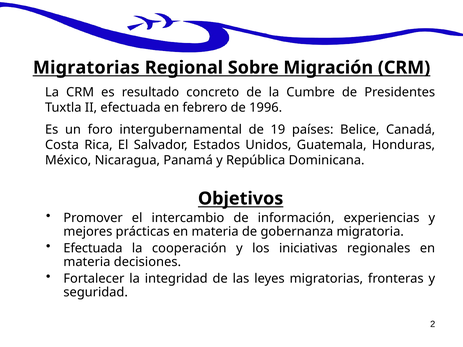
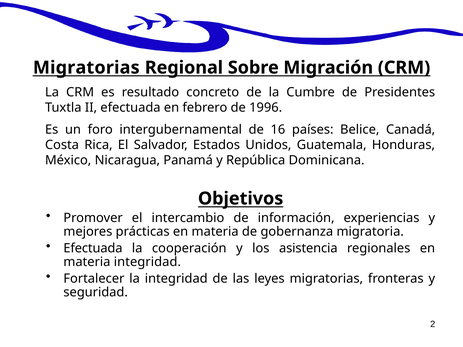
19: 19 -> 16 (278, 130)
iniciativas: iniciativas -> asistencia (308, 248)
materia decisiones: decisiones -> integridad (147, 262)
